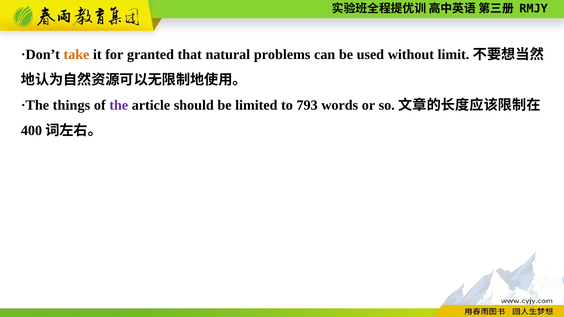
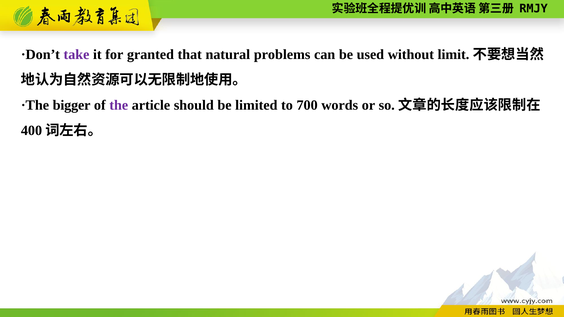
take colour: orange -> purple (76, 55)
things: things -> bigger (72, 105)
793: 793 -> 700 (307, 105)
